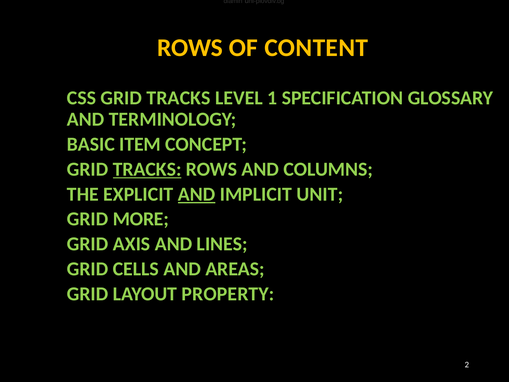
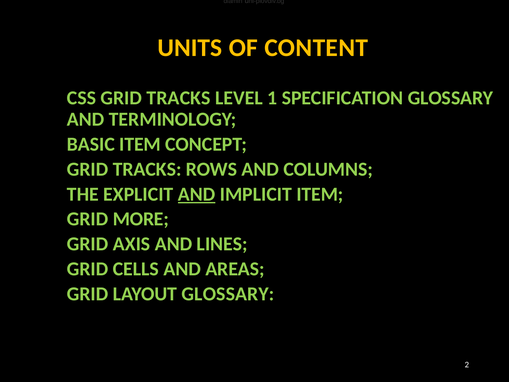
ROWS: ROWS -> UNITS (190, 48)
TRACKS underline: present -> none (147, 169)
IMPLICIT UNIT: UNIT -> ITEM (320, 194)
LAYOUT PROPERTY: PROPERTY -> GLOSSARY (228, 294)
